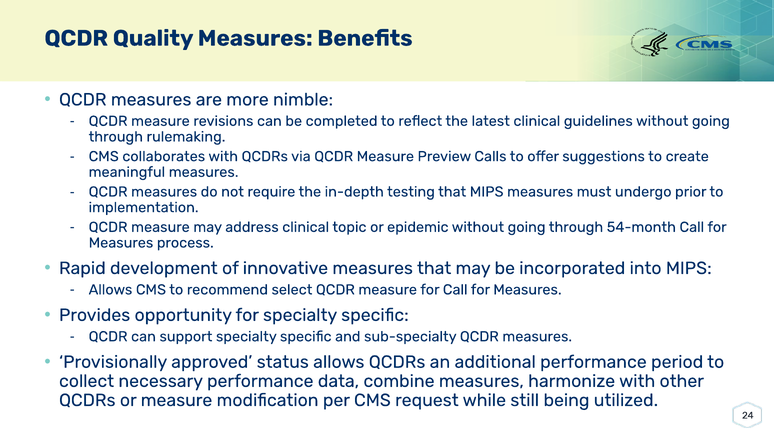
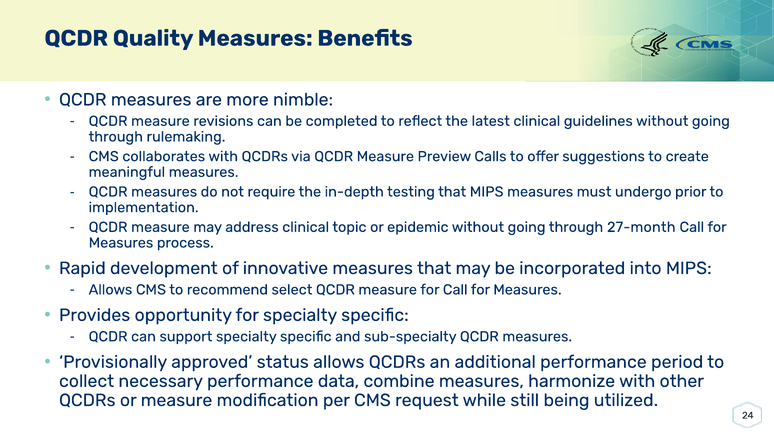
54-month: 54-month -> 27-month (641, 227)
